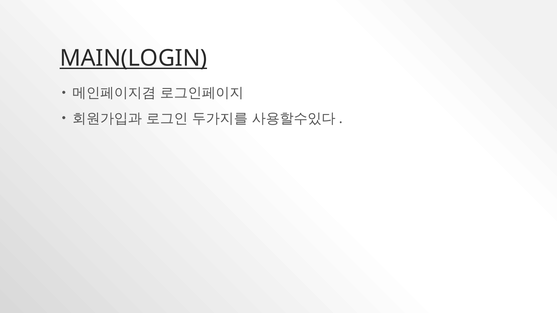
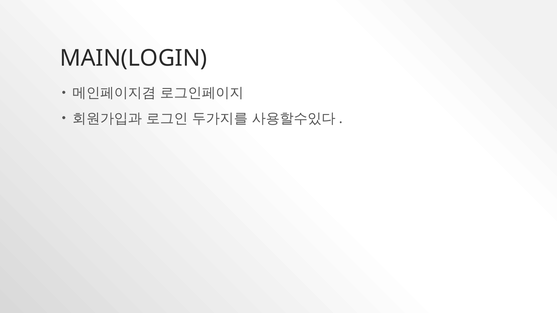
MAIN(LOGIN underline: present -> none (134, 58)
